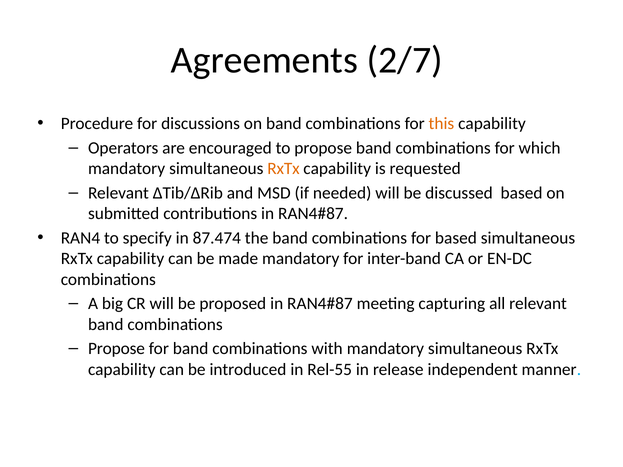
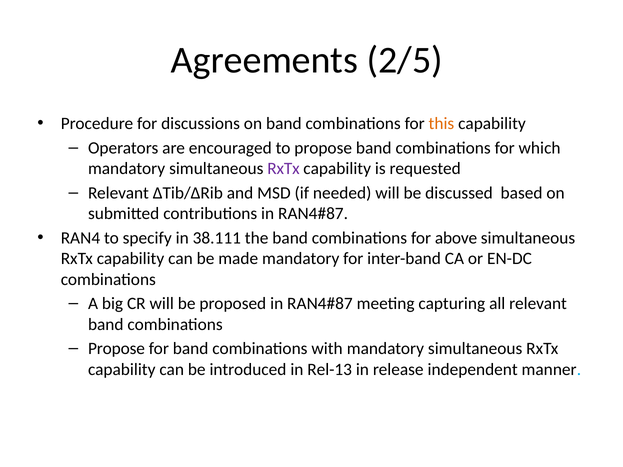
2/7: 2/7 -> 2/5 (405, 60)
RxTx colour: orange -> purple (284, 169)
87.474: 87.474 -> 38.111 (217, 238)
for based: based -> above (456, 238)
Rel-55: Rel-55 -> Rel-13 (330, 370)
